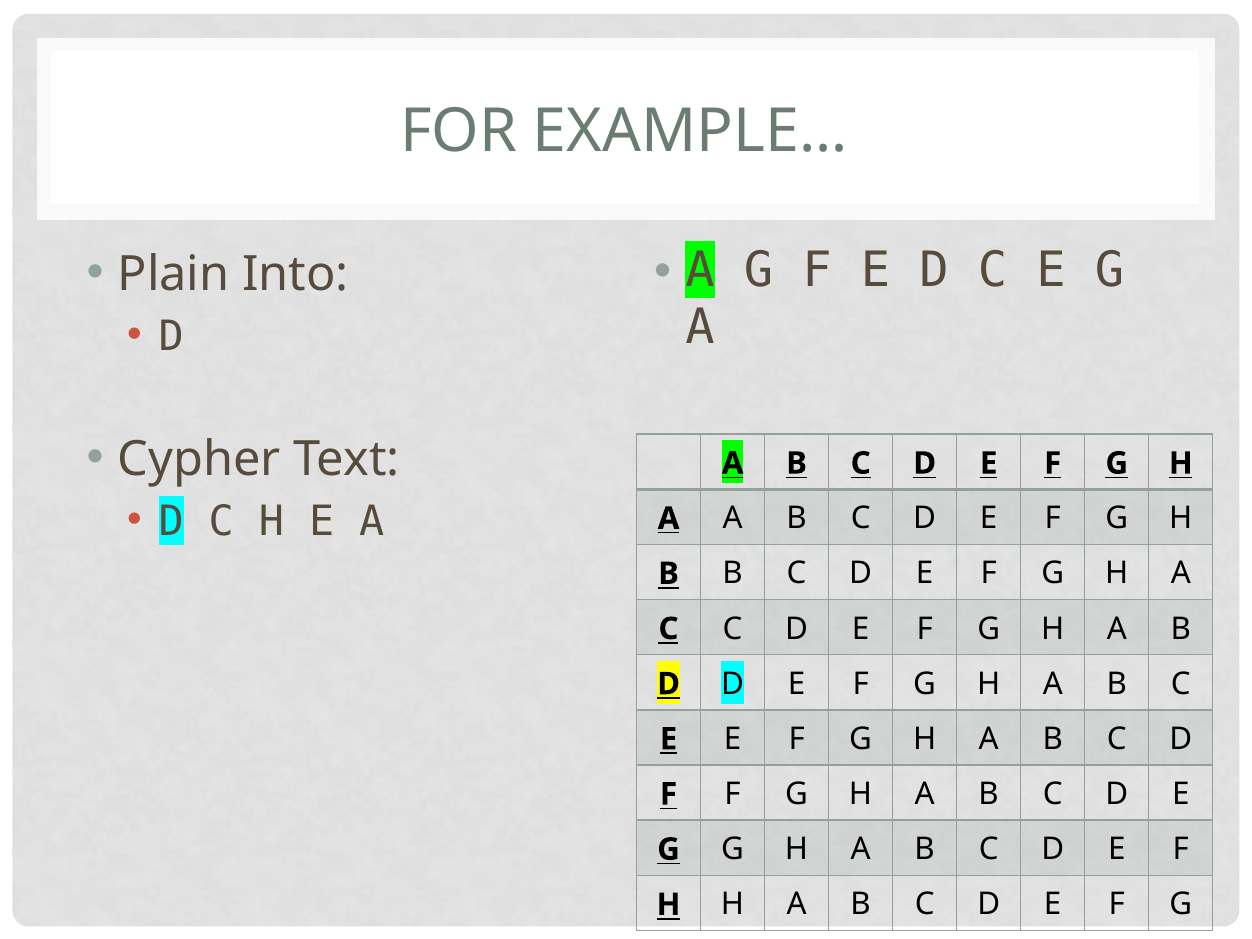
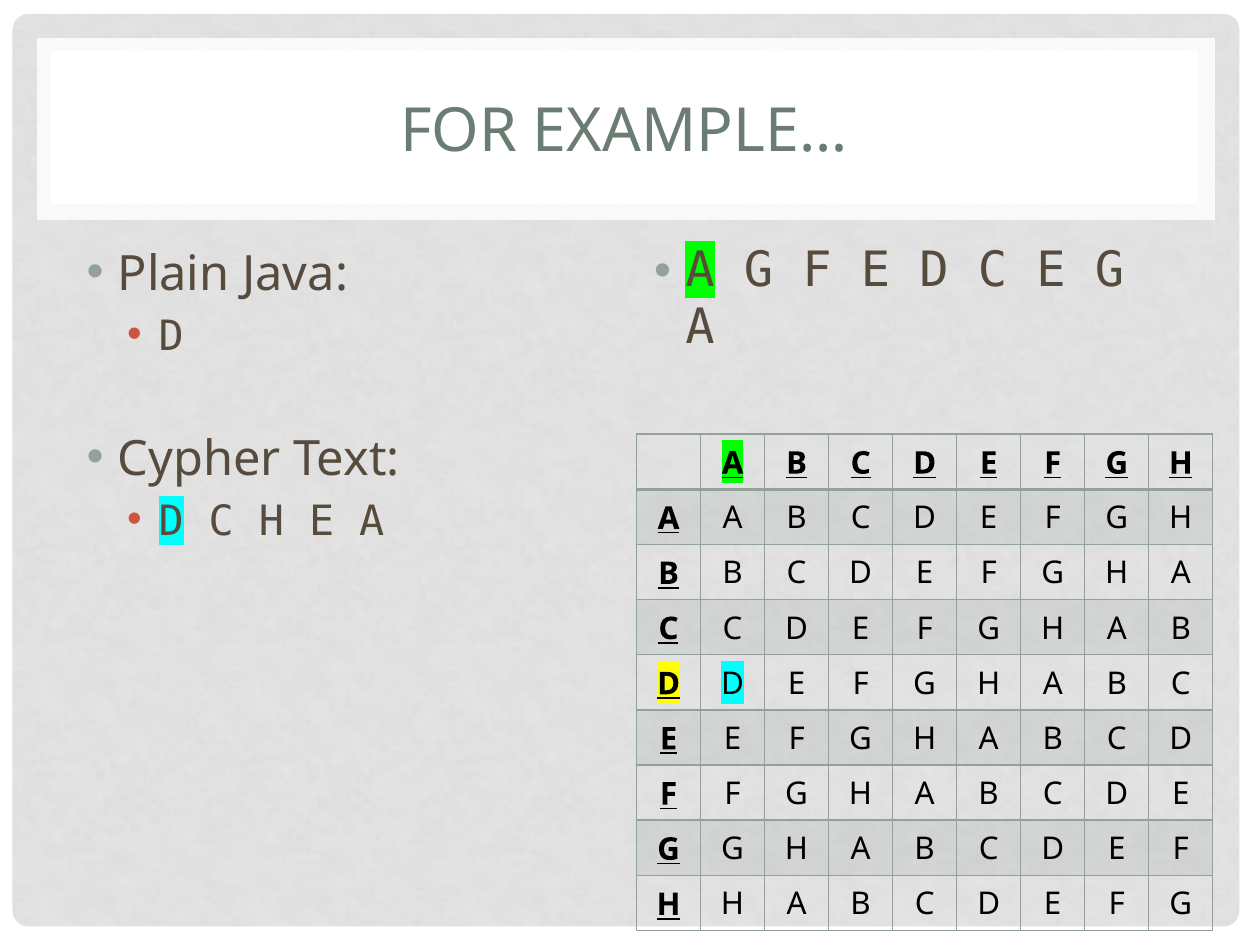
Into: Into -> Java (295, 274)
